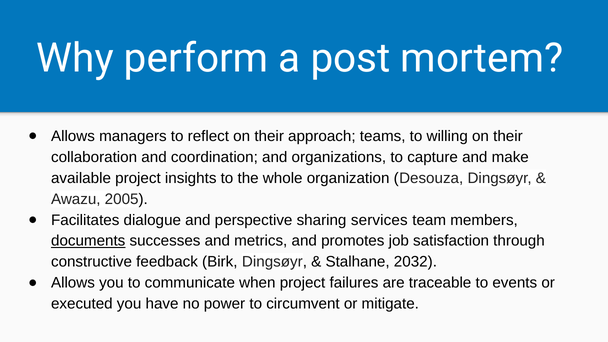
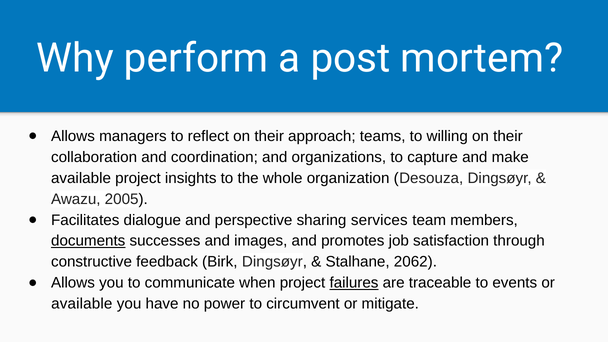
metrics: metrics -> images (261, 241)
2032: 2032 -> 2062 (415, 262)
failures underline: none -> present (354, 283)
executed: executed -> available (82, 304)
